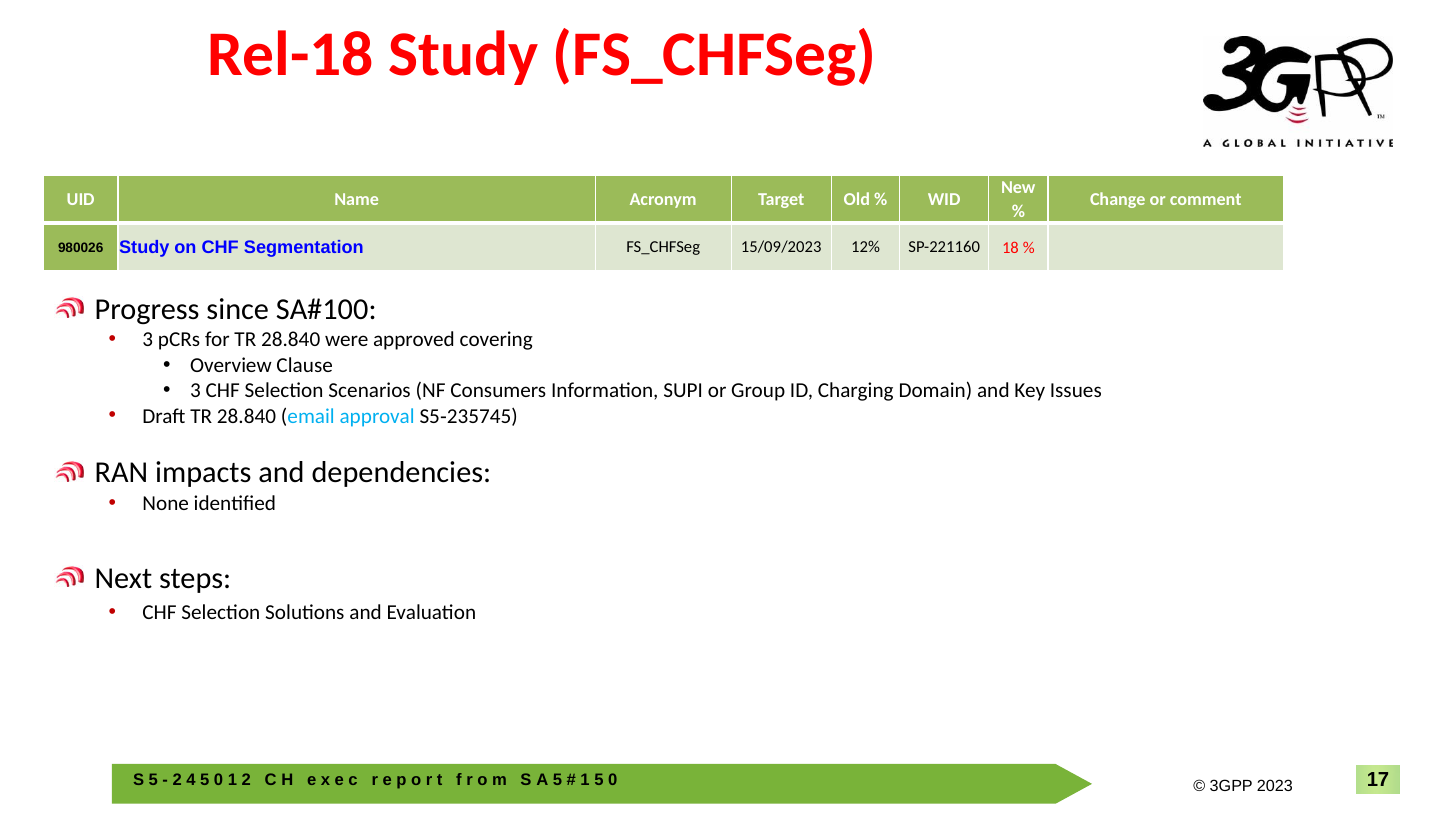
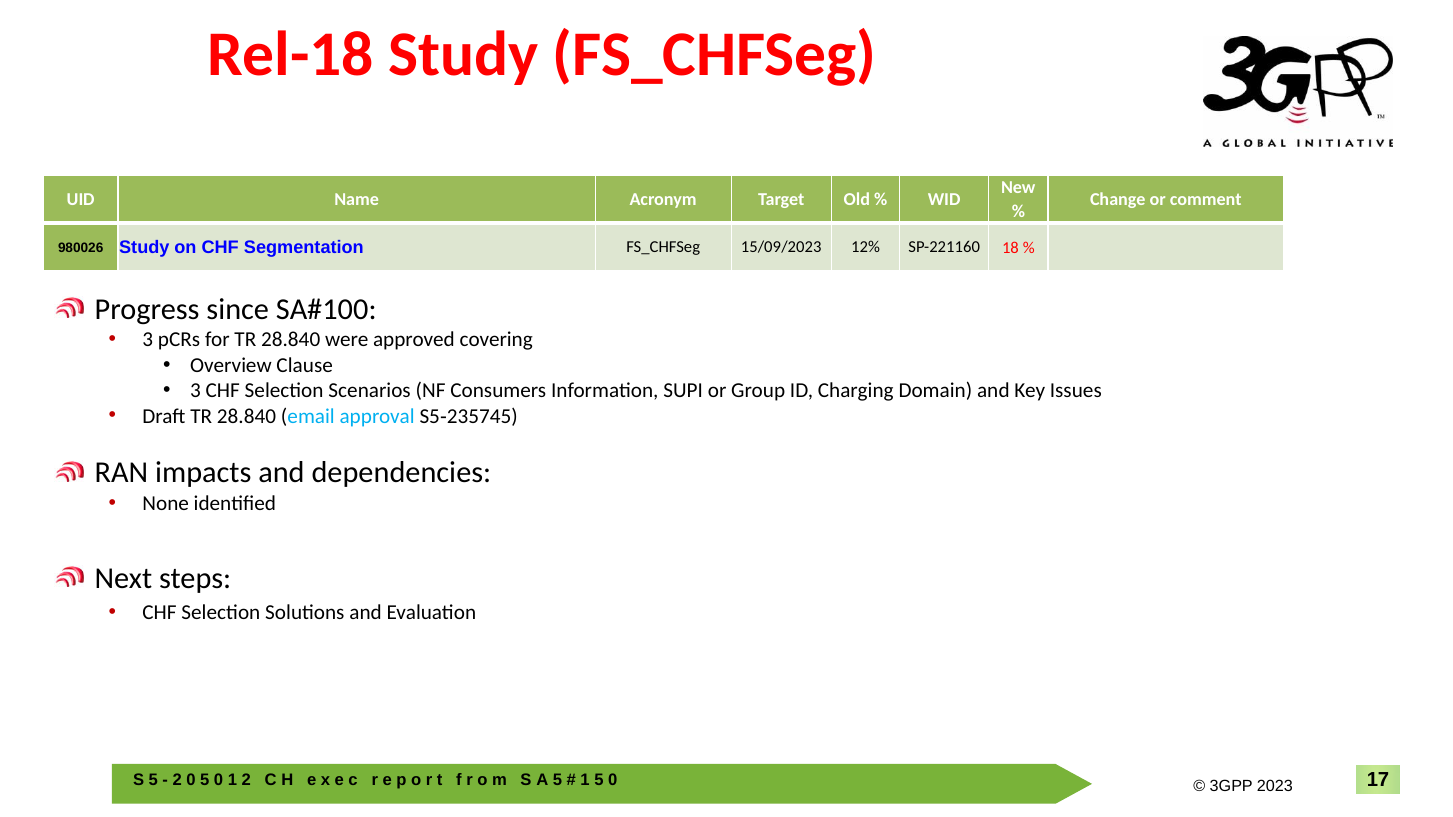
4: 4 -> 0 (191, 781)
